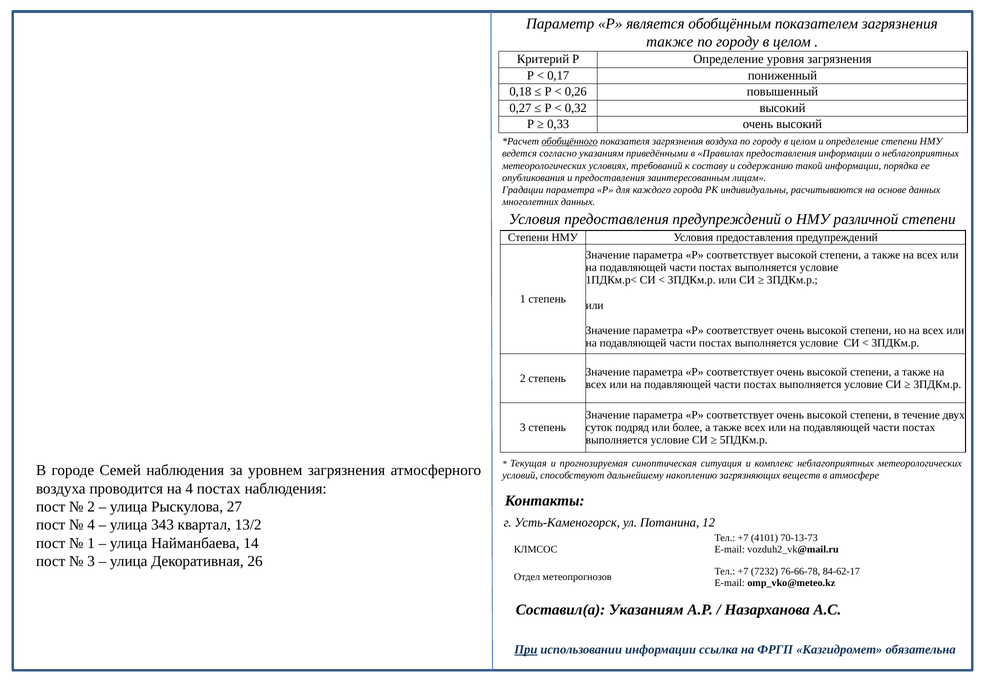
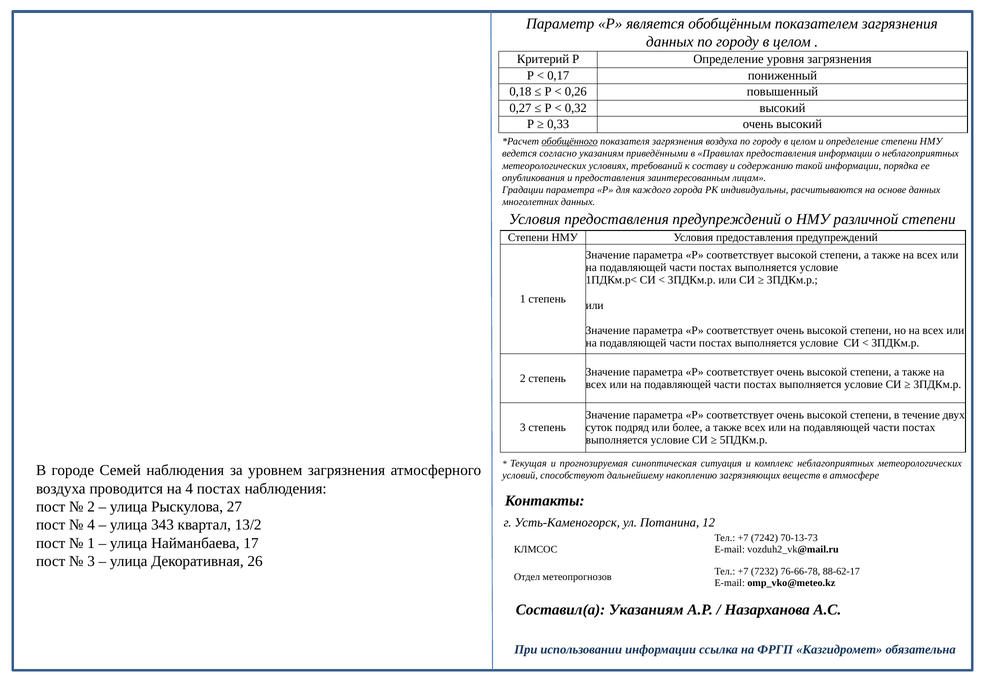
также: также -> данных (670, 42)
4101: 4101 -> 7242 (764, 538)
14: 14 -> 17 (251, 543)
84-62-17: 84-62-17 -> 88-62-17 (841, 571)
При underline: present -> none (526, 649)
